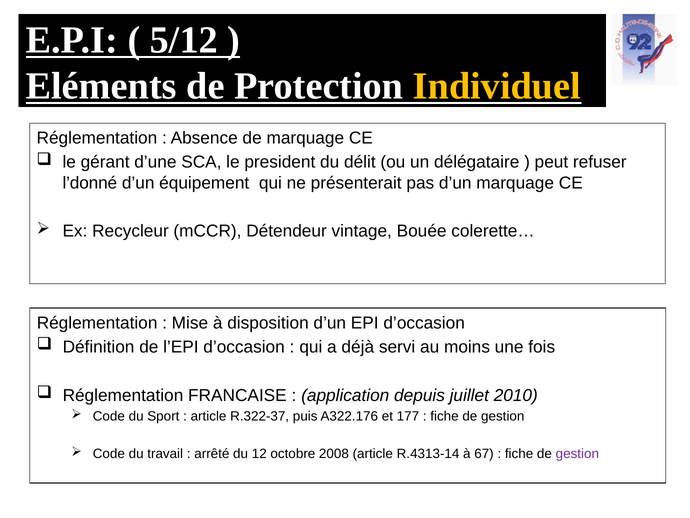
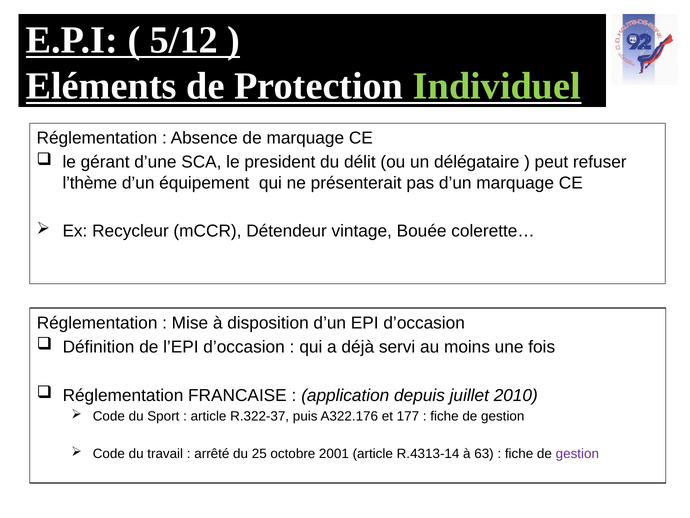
Individuel colour: yellow -> light green (497, 86)
l’donné: l’donné -> l’thème (90, 183)
12: 12 -> 25 (259, 453)
2008: 2008 -> 2001 (334, 453)
67: 67 -> 63 (484, 453)
